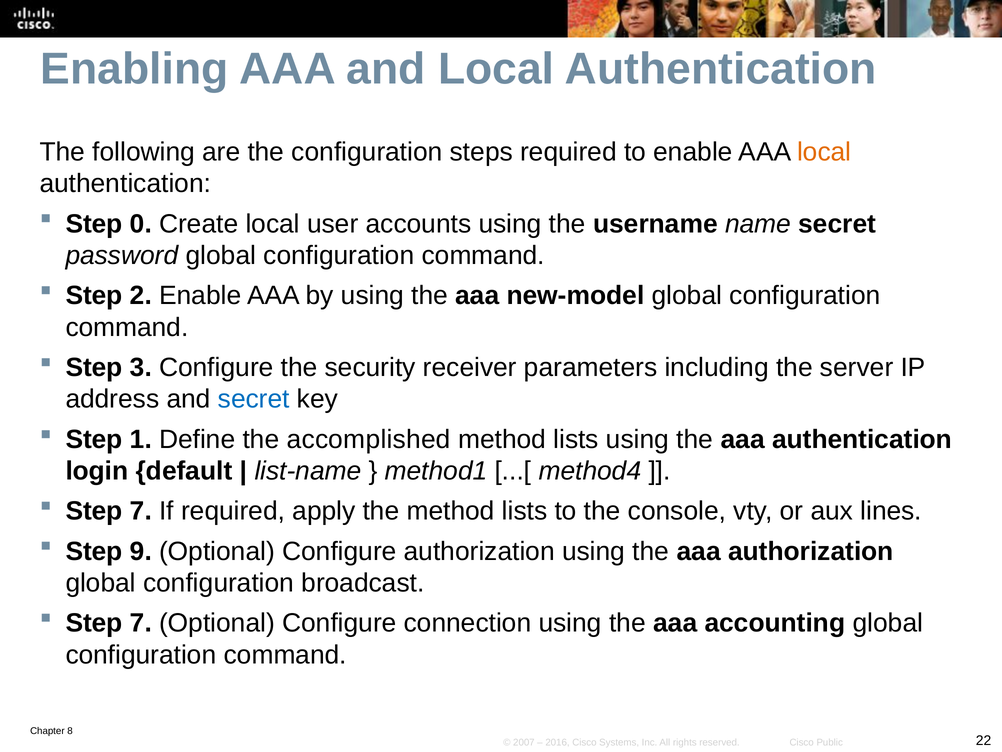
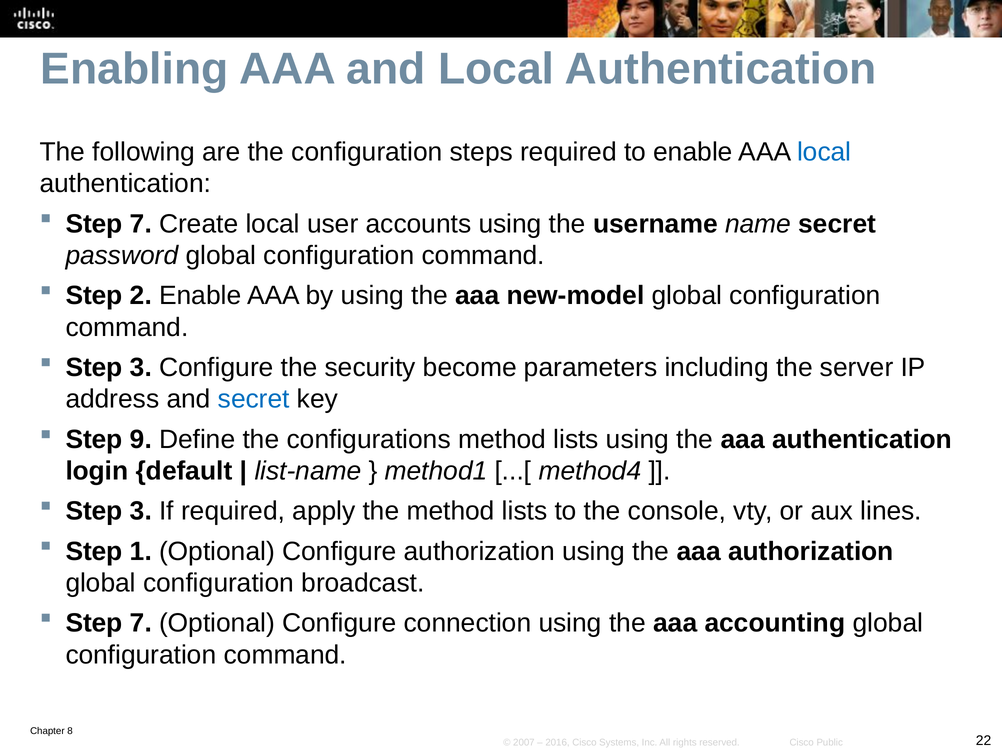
local colour: orange -> blue (824, 152)
0: 0 -> 7 (141, 224)
receiver: receiver -> become (470, 367)
1: 1 -> 9 (141, 439)
accomplished: accomplished -> configurations (369, 439)
7: 7 -> 3 (141, 511)
9: 9 -> 1 (141, 551)
